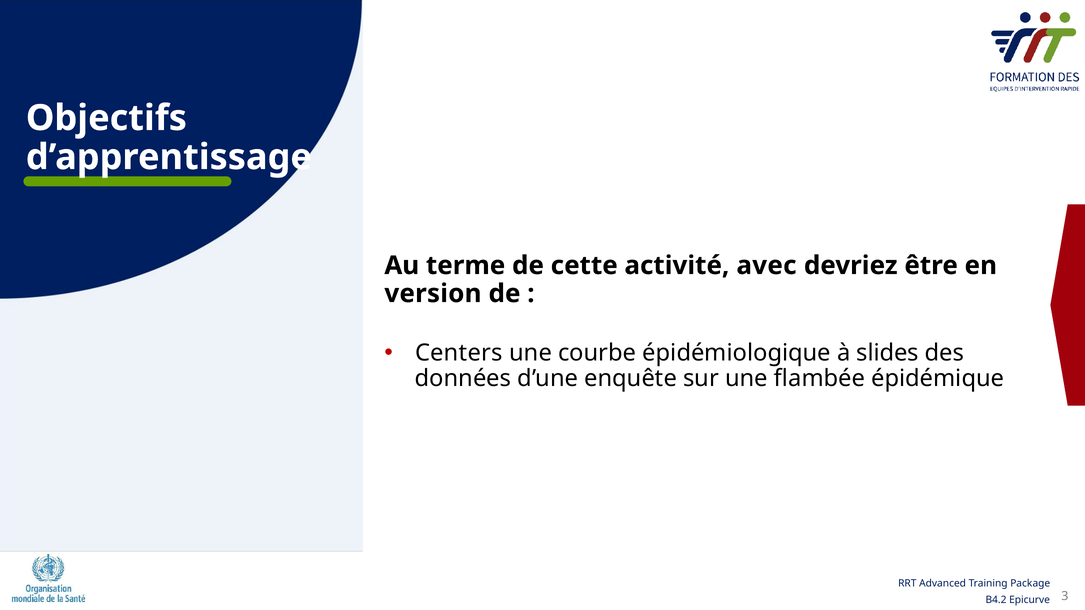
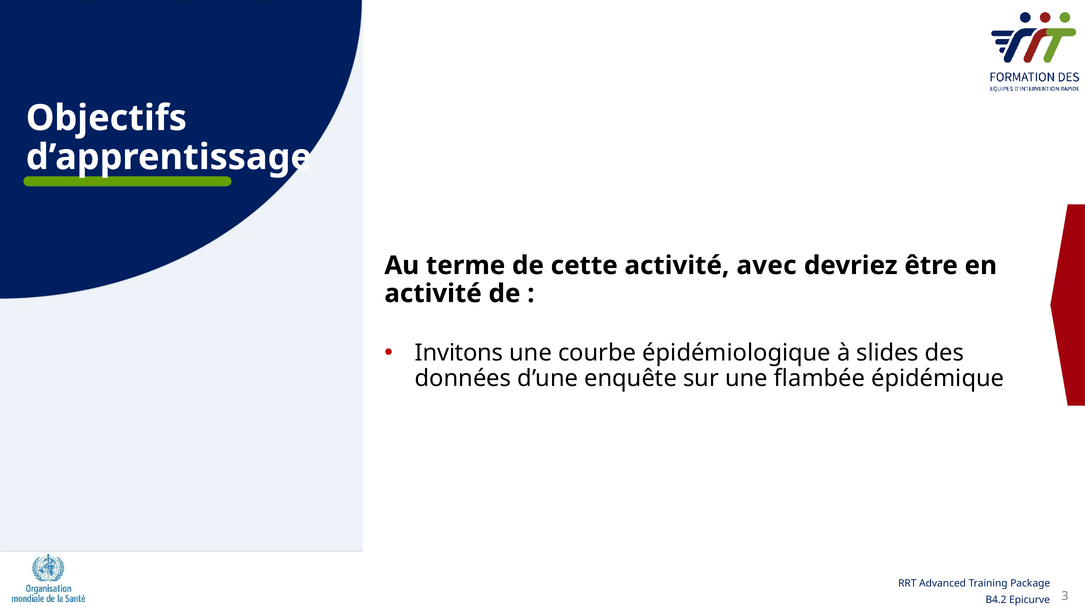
version: version -> activité (433, 294)
Centers: Centers -> Invitons (459, 353)
